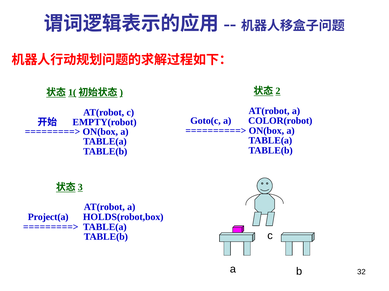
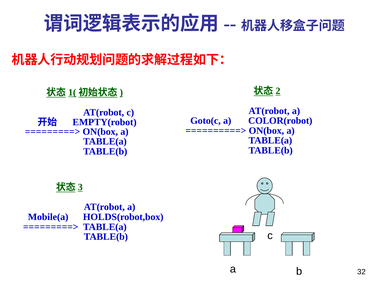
Project(a: Project(a -> Mobile(a (48, 217)
